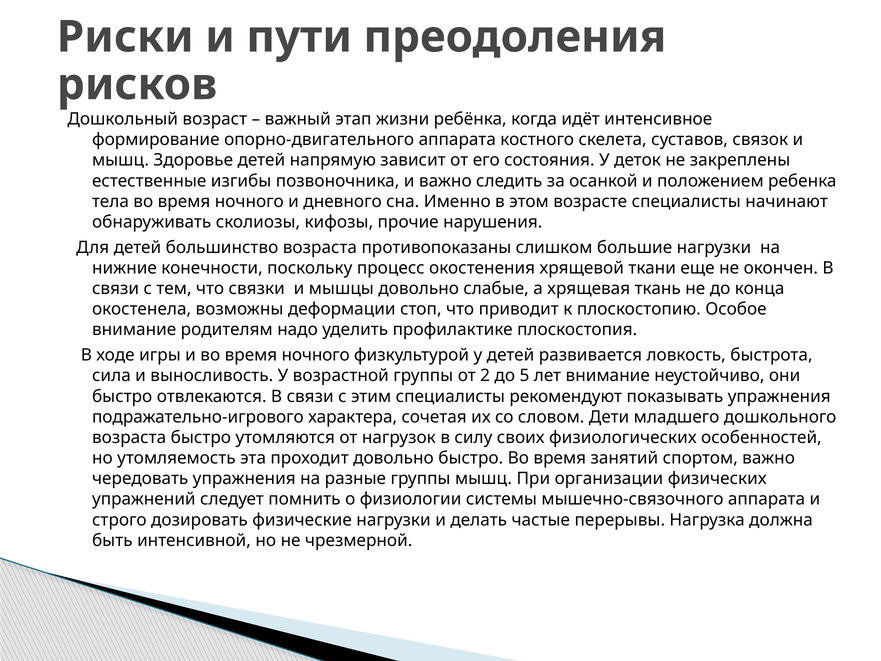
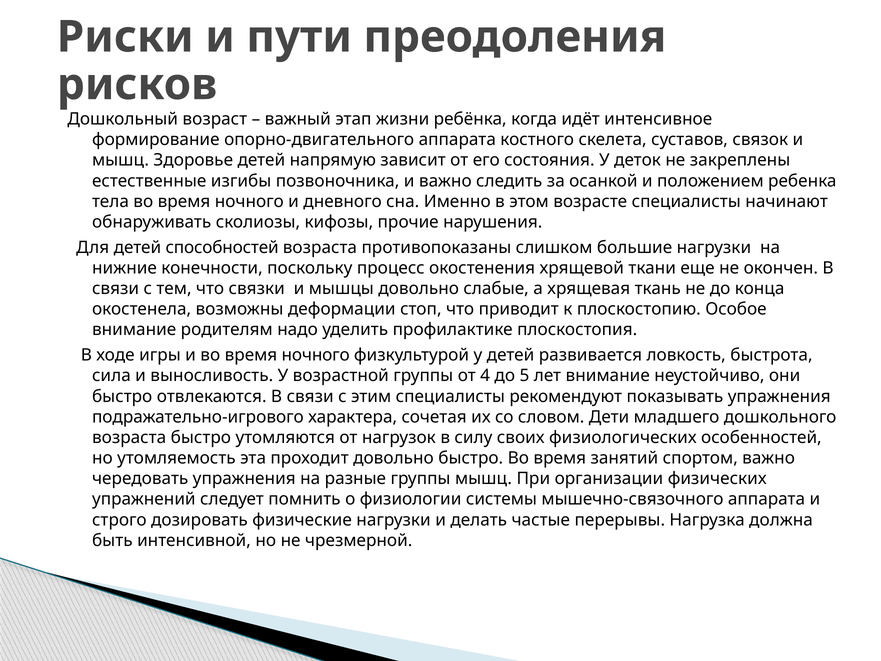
большинство: большинство -> способностей (222, 247)
2: 2 -> 4 (485, 376)
